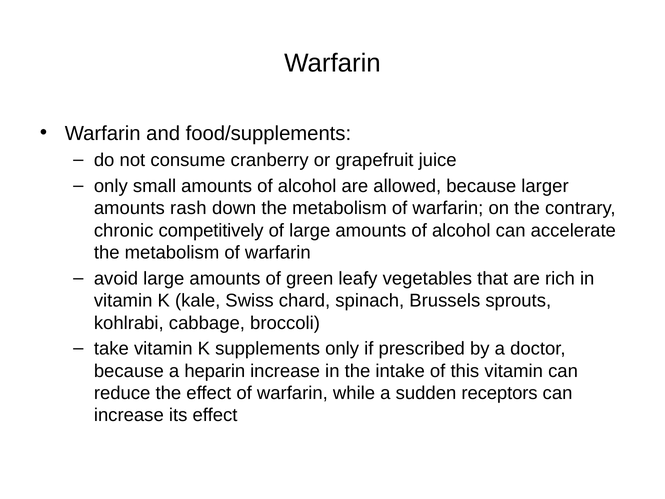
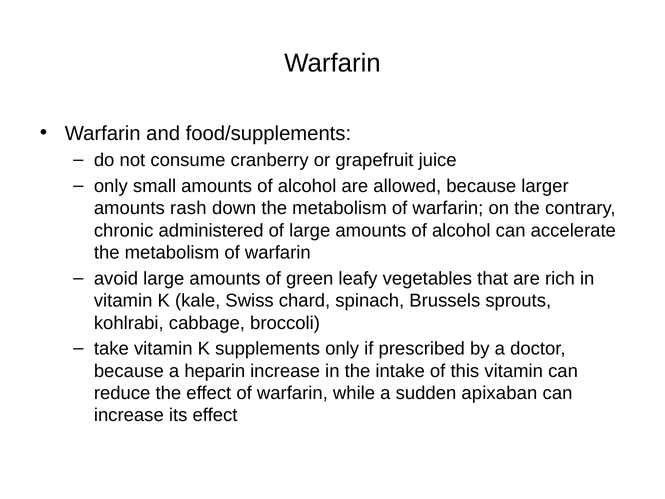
competitively: competitively -> administered (211, 230)
receptors: receptors -> apixaban (499, 393)
